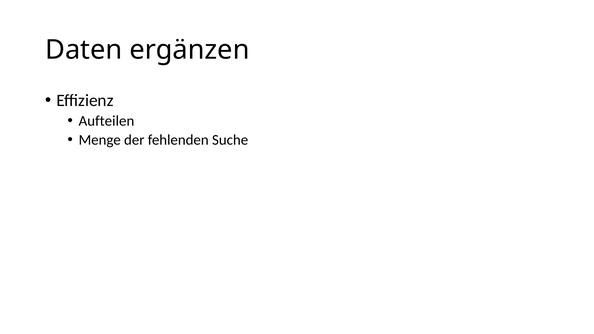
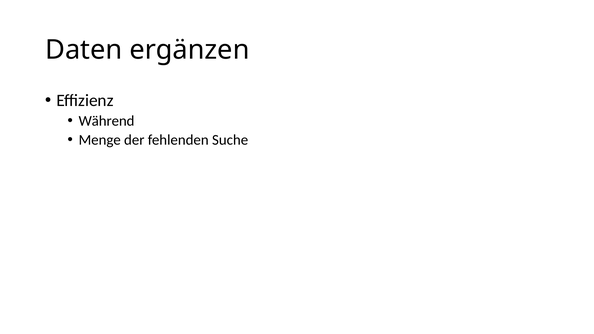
Aufteilen: Aufteilen -> Während (107, 121)
